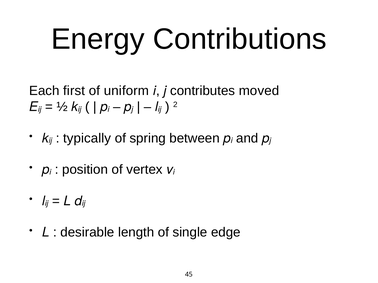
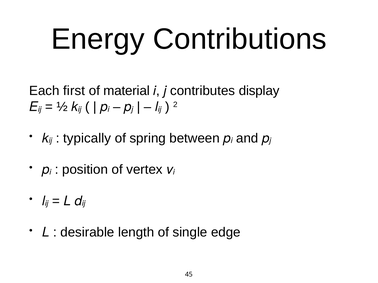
uniform: uniform -> material (127, 91)
moved: moved -> display (259, 91)
